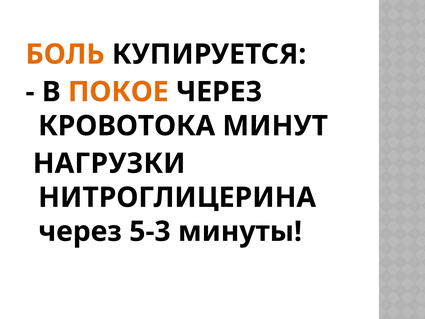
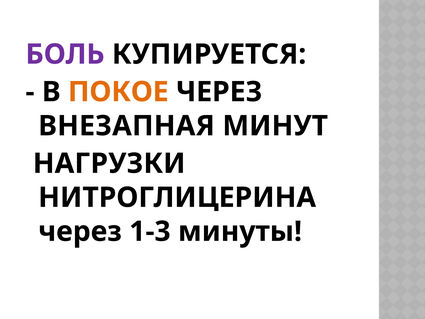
БОЛЬ colour: orange -> purple (65, 54)
КРОВОТОКА: КРОВОТОКА -> ВНЕЗАПНАЯ (127, 126)
5-3: 5-3 -> 1-3 (150, 231)
